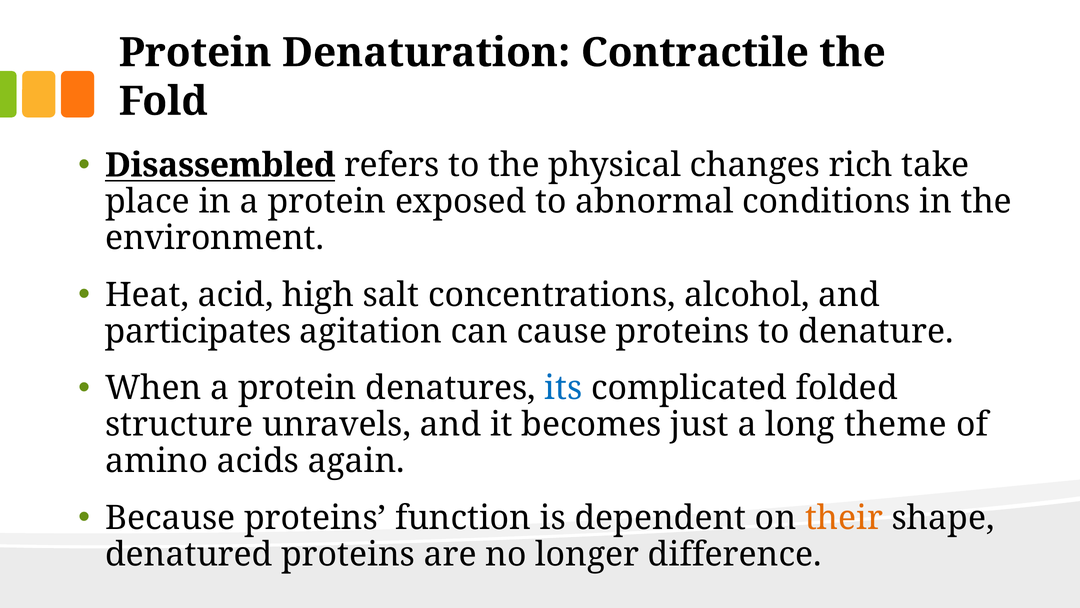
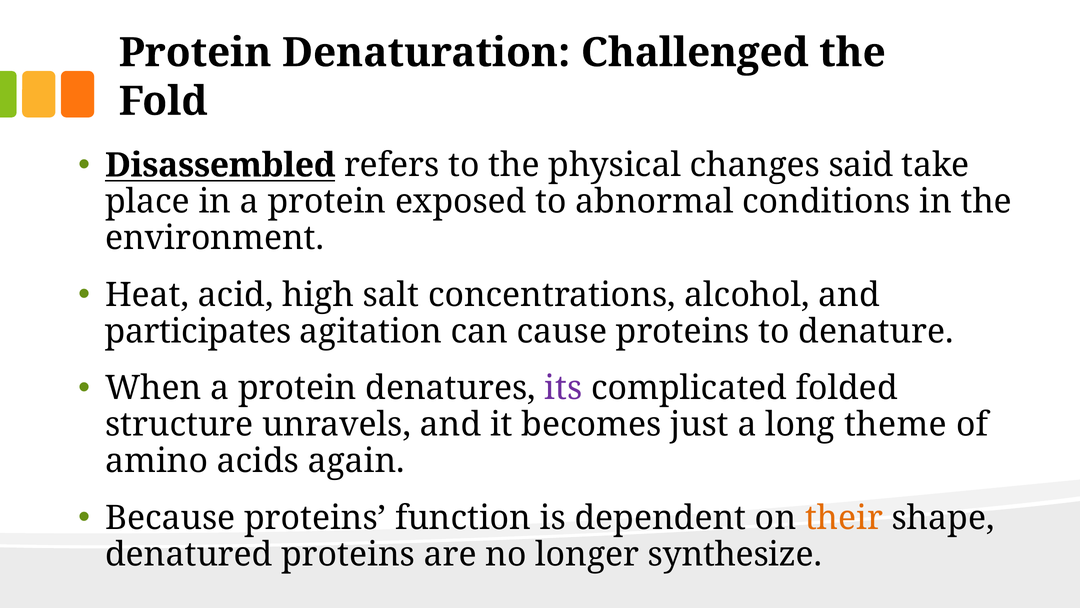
Contractile: Contractile -> Challenged (695, 53)
rich: rich -> said (861, 165)
its colour: blue -> purple (563, 388)
difference: difference -> synthesize (735, 554)
